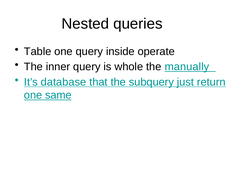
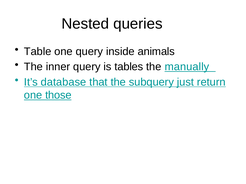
operate: operate -> animals (156, 52)
whole: whole -> tables (129, 67)
same: same -> those (58, 95)
